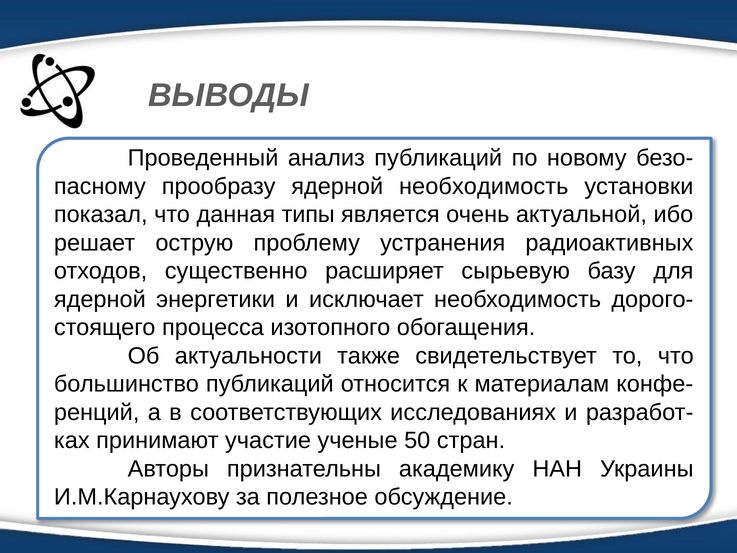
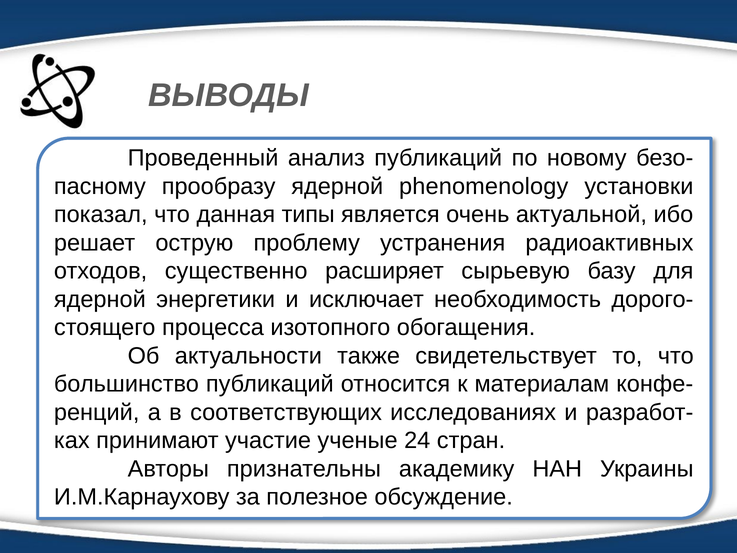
ядерной необходимость: необходимость -> phenomenology (484, 186)
50: 50 -> 24 (417, 440)
